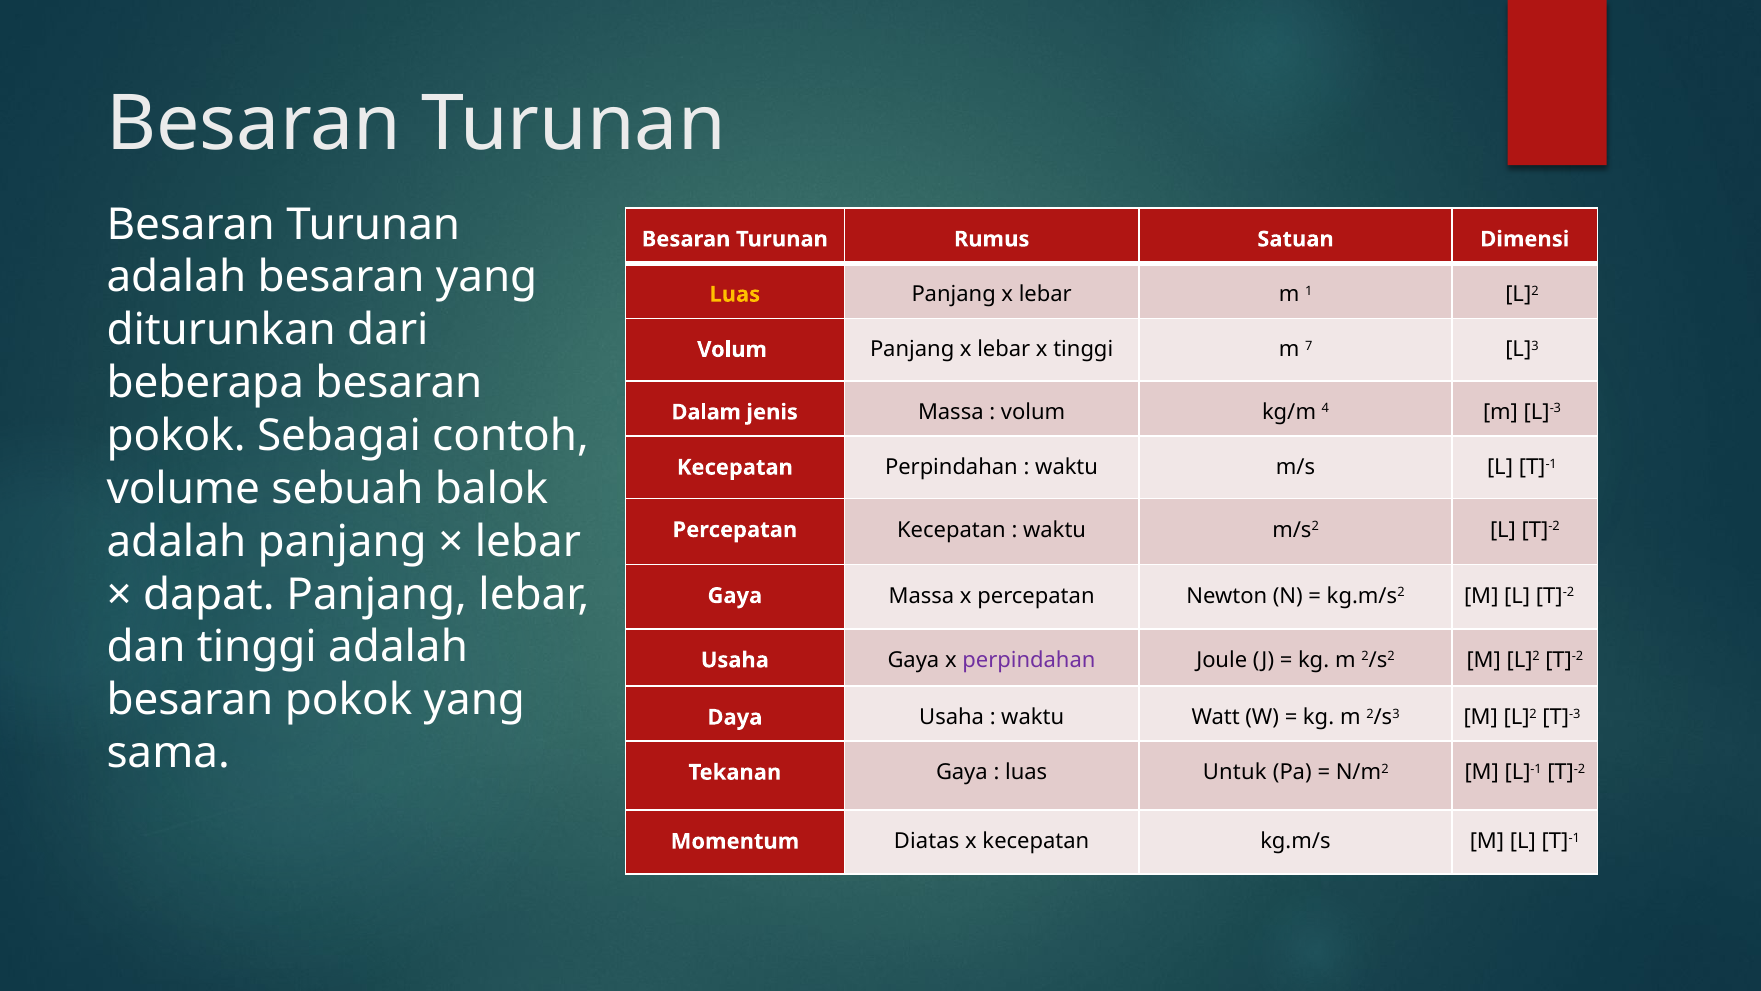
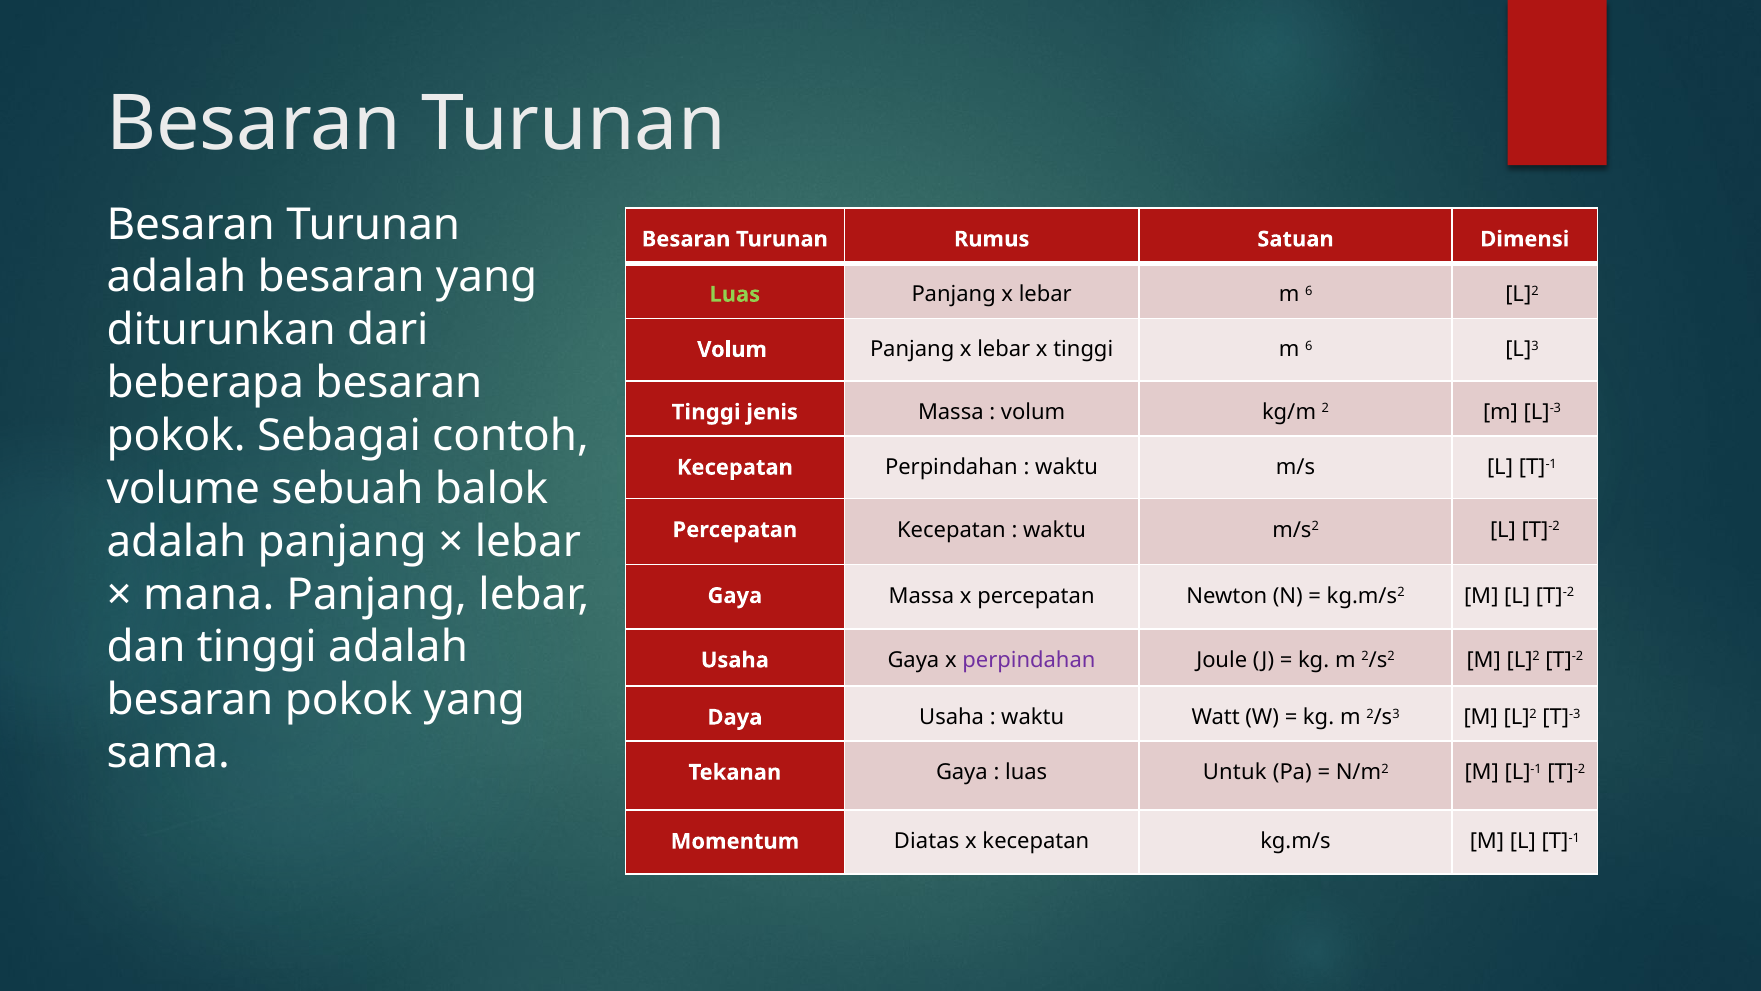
Luas colour: yellow -> light green (735, 294)
lebar m 1: 1 -> 6 (1309, 291)
tinggi m 7: 7 -> 6 (1309, 346)
Dalam: Dalam -> Tinggi (706, 412)
4: 4 -> 2 (1325, 408)
dapat: dapat -> mana (209, 594)
